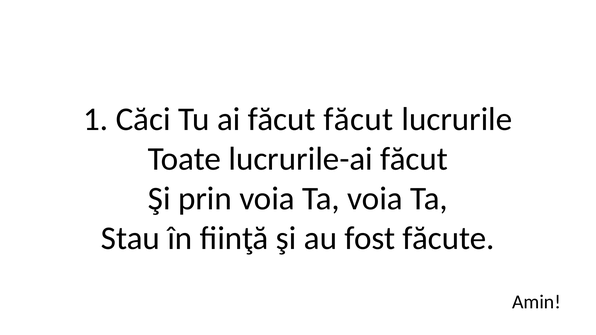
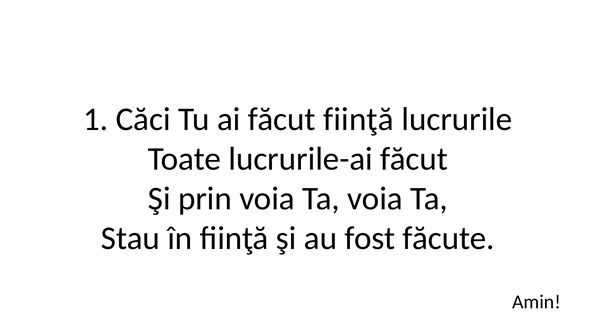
făcut făcut: făcut -> fiinţă (358, 119)
